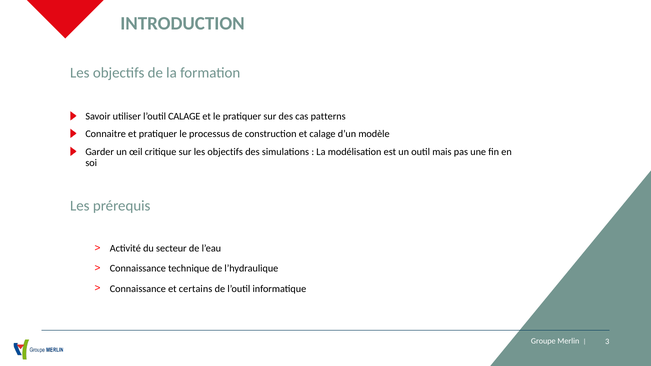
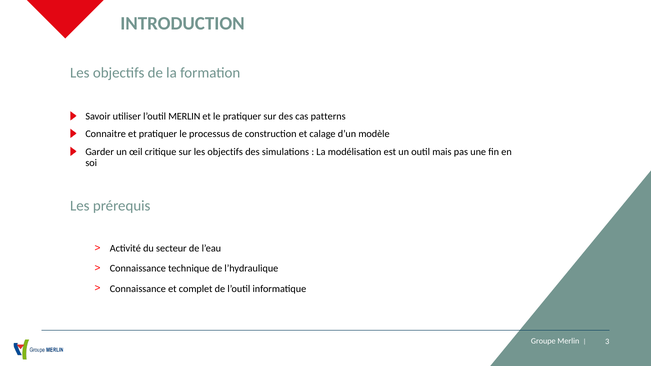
l’outil CALAGE: CALAGE -> MERLIN (184, 116)
certains: certains -> complet (196, 289)
